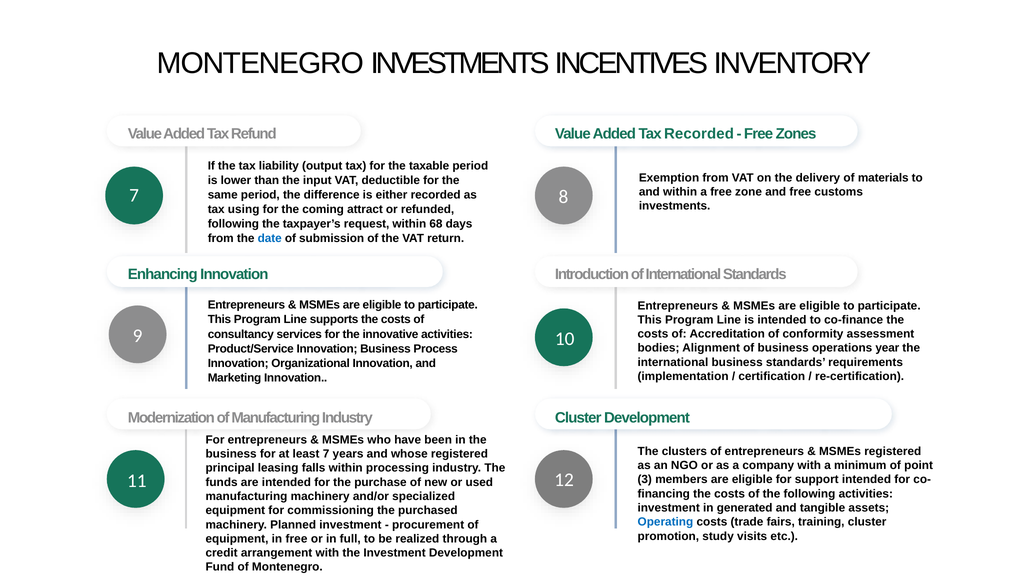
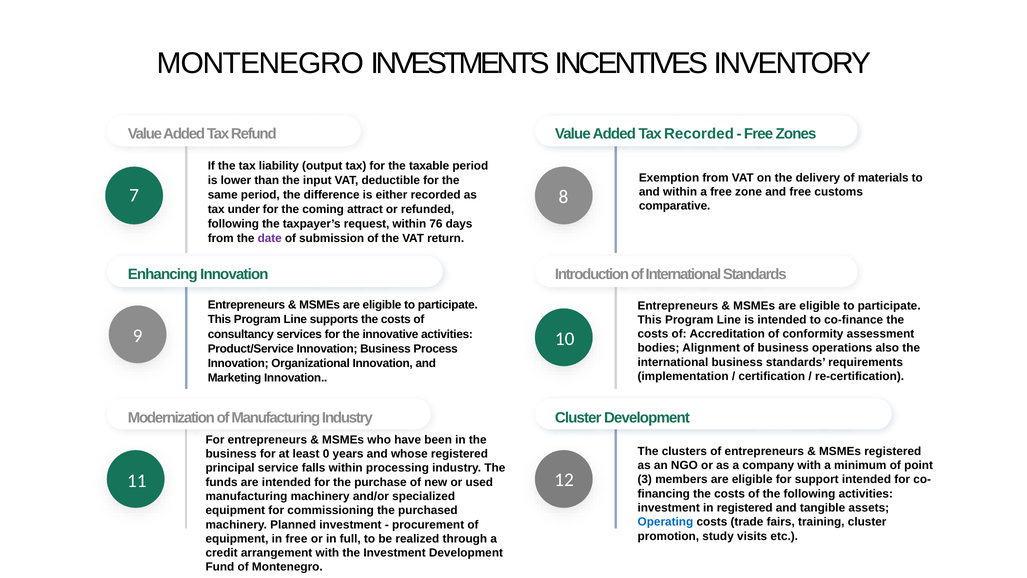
investments: investments -> comparative (675, 206)
using: using -> under (244, 209)
68: 68 -> 76 (436, 224)
date colour: blue -> purple (270, 238)
year: year -> also (887, 348)
least 7: 7 -> 0 (326, 454)
leasing: leasing -> service (278, 468)
in generated: generated -> registered (745, 508)
